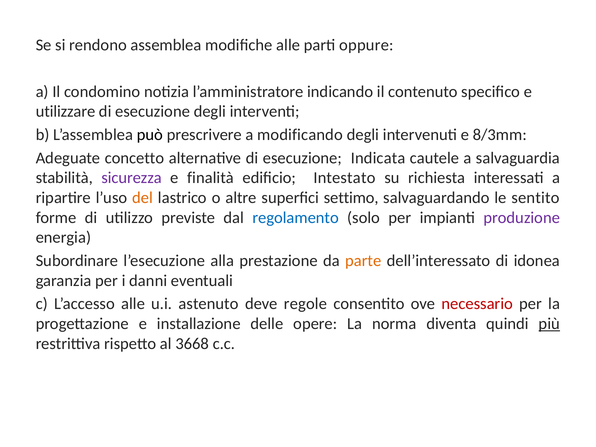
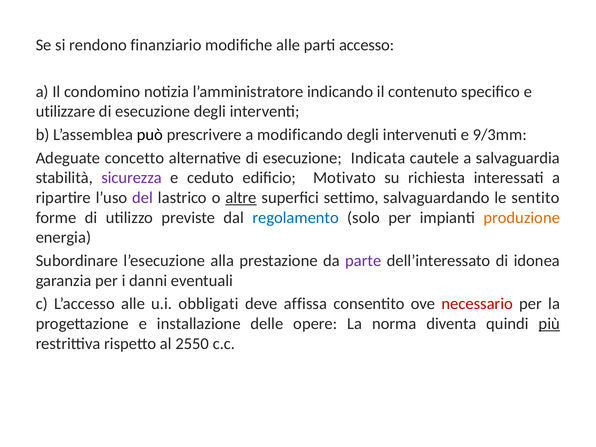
assemblea: assemblea -> finanziario (166, 45)
oppure: oppure -> accesso (367, 45)
8/3mm: 8/3mm -> 9/3mm (500, 135)
finalità: finalità -> ceduto (211, 178)
Intestato: Intestato -> Motivato (344, 178)
del colour: orange -> purple (143, 198)
altre underline: none -> present (241, 198)
produzione colour: purple -> orange (522, 218)
parte colour: orange -> purple (363, 261)
astenuto: astenuto -> obbligati (209, 304)
regole: regole -> affissa (305, 304)
3668: 3668 -> 2550 (192, 344)
